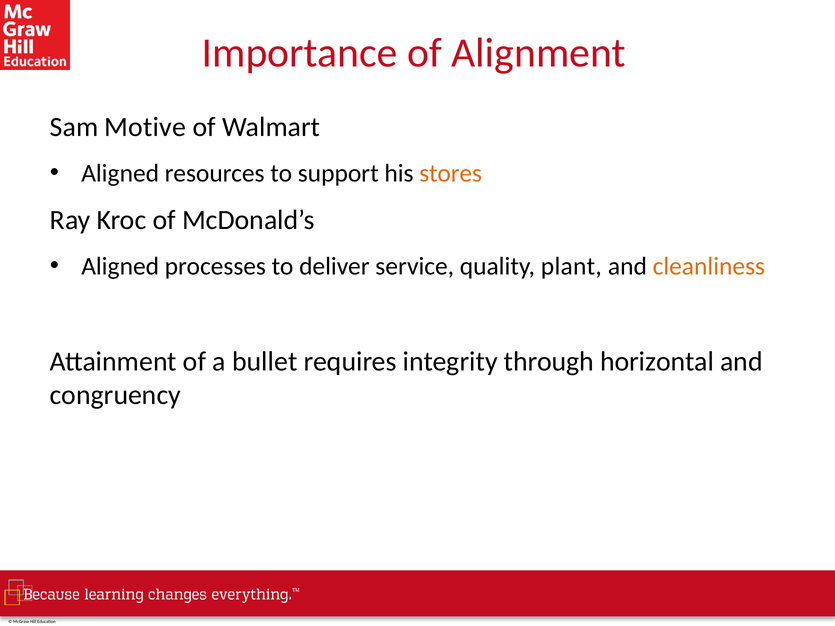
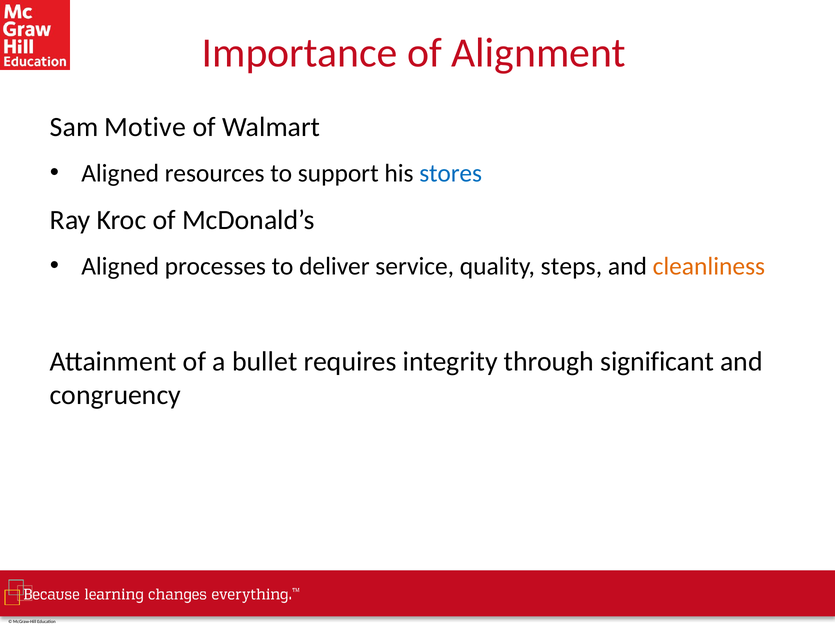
stores colour: orange -> blue (451, 173)
plant: plant -> steps (571, 267)
horizontal: horizontal -> significant (657, 362)
